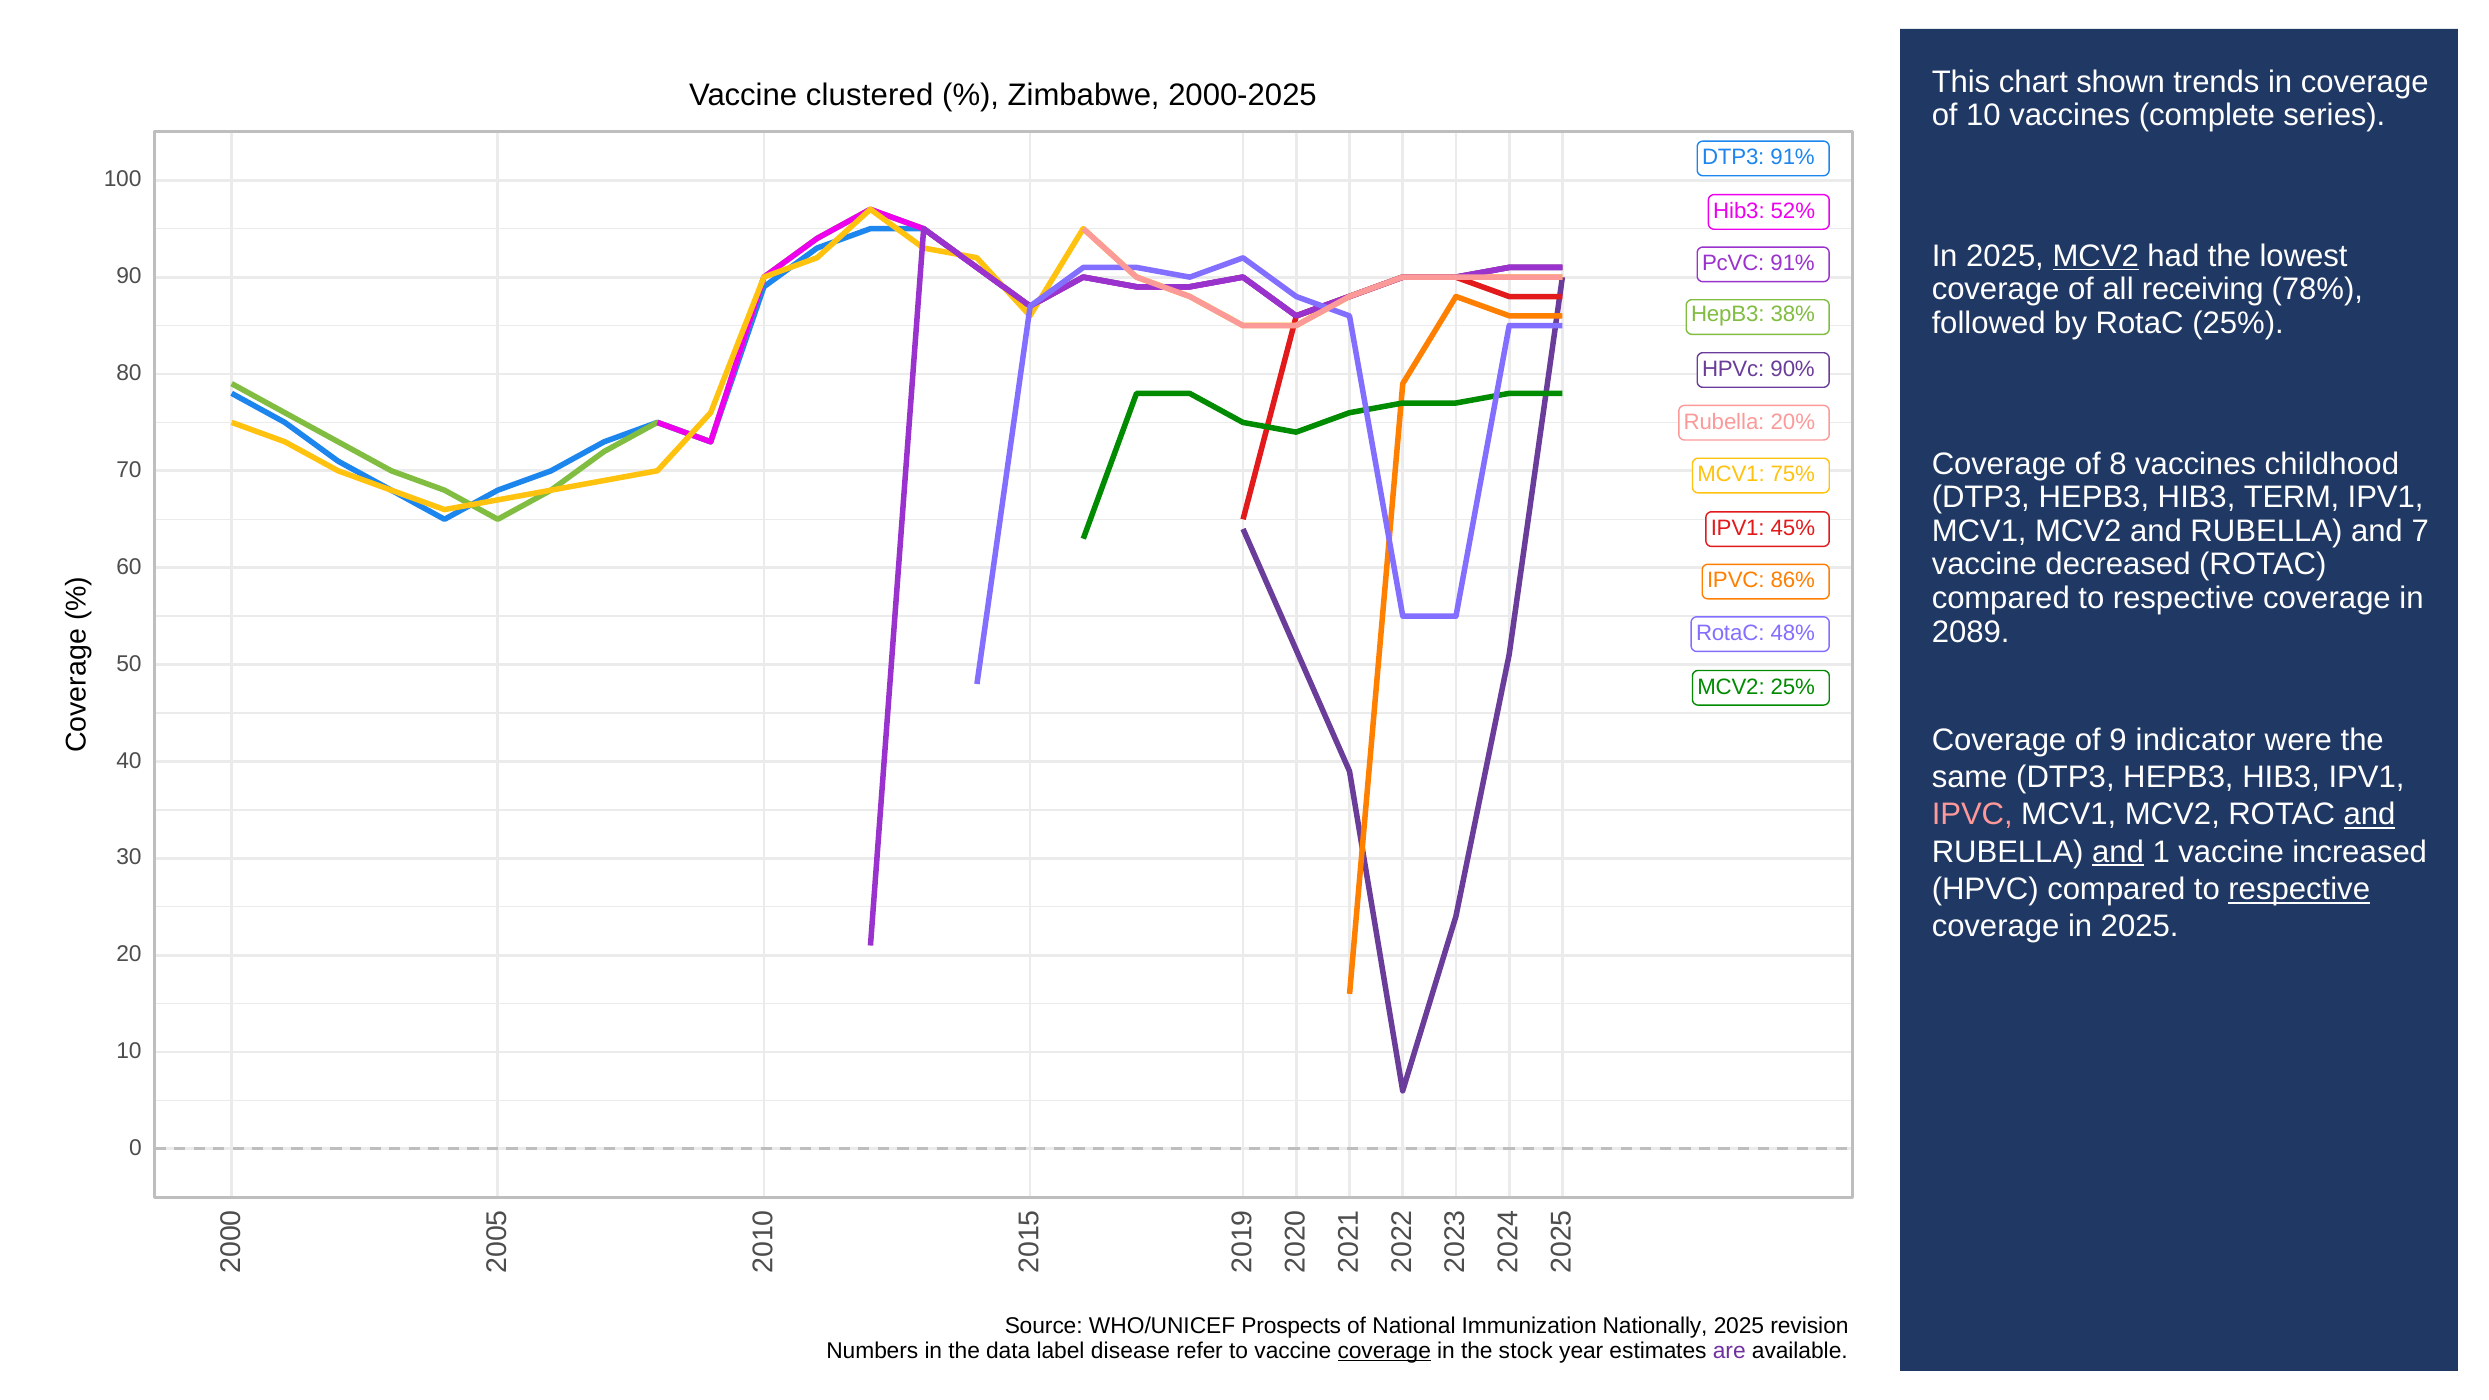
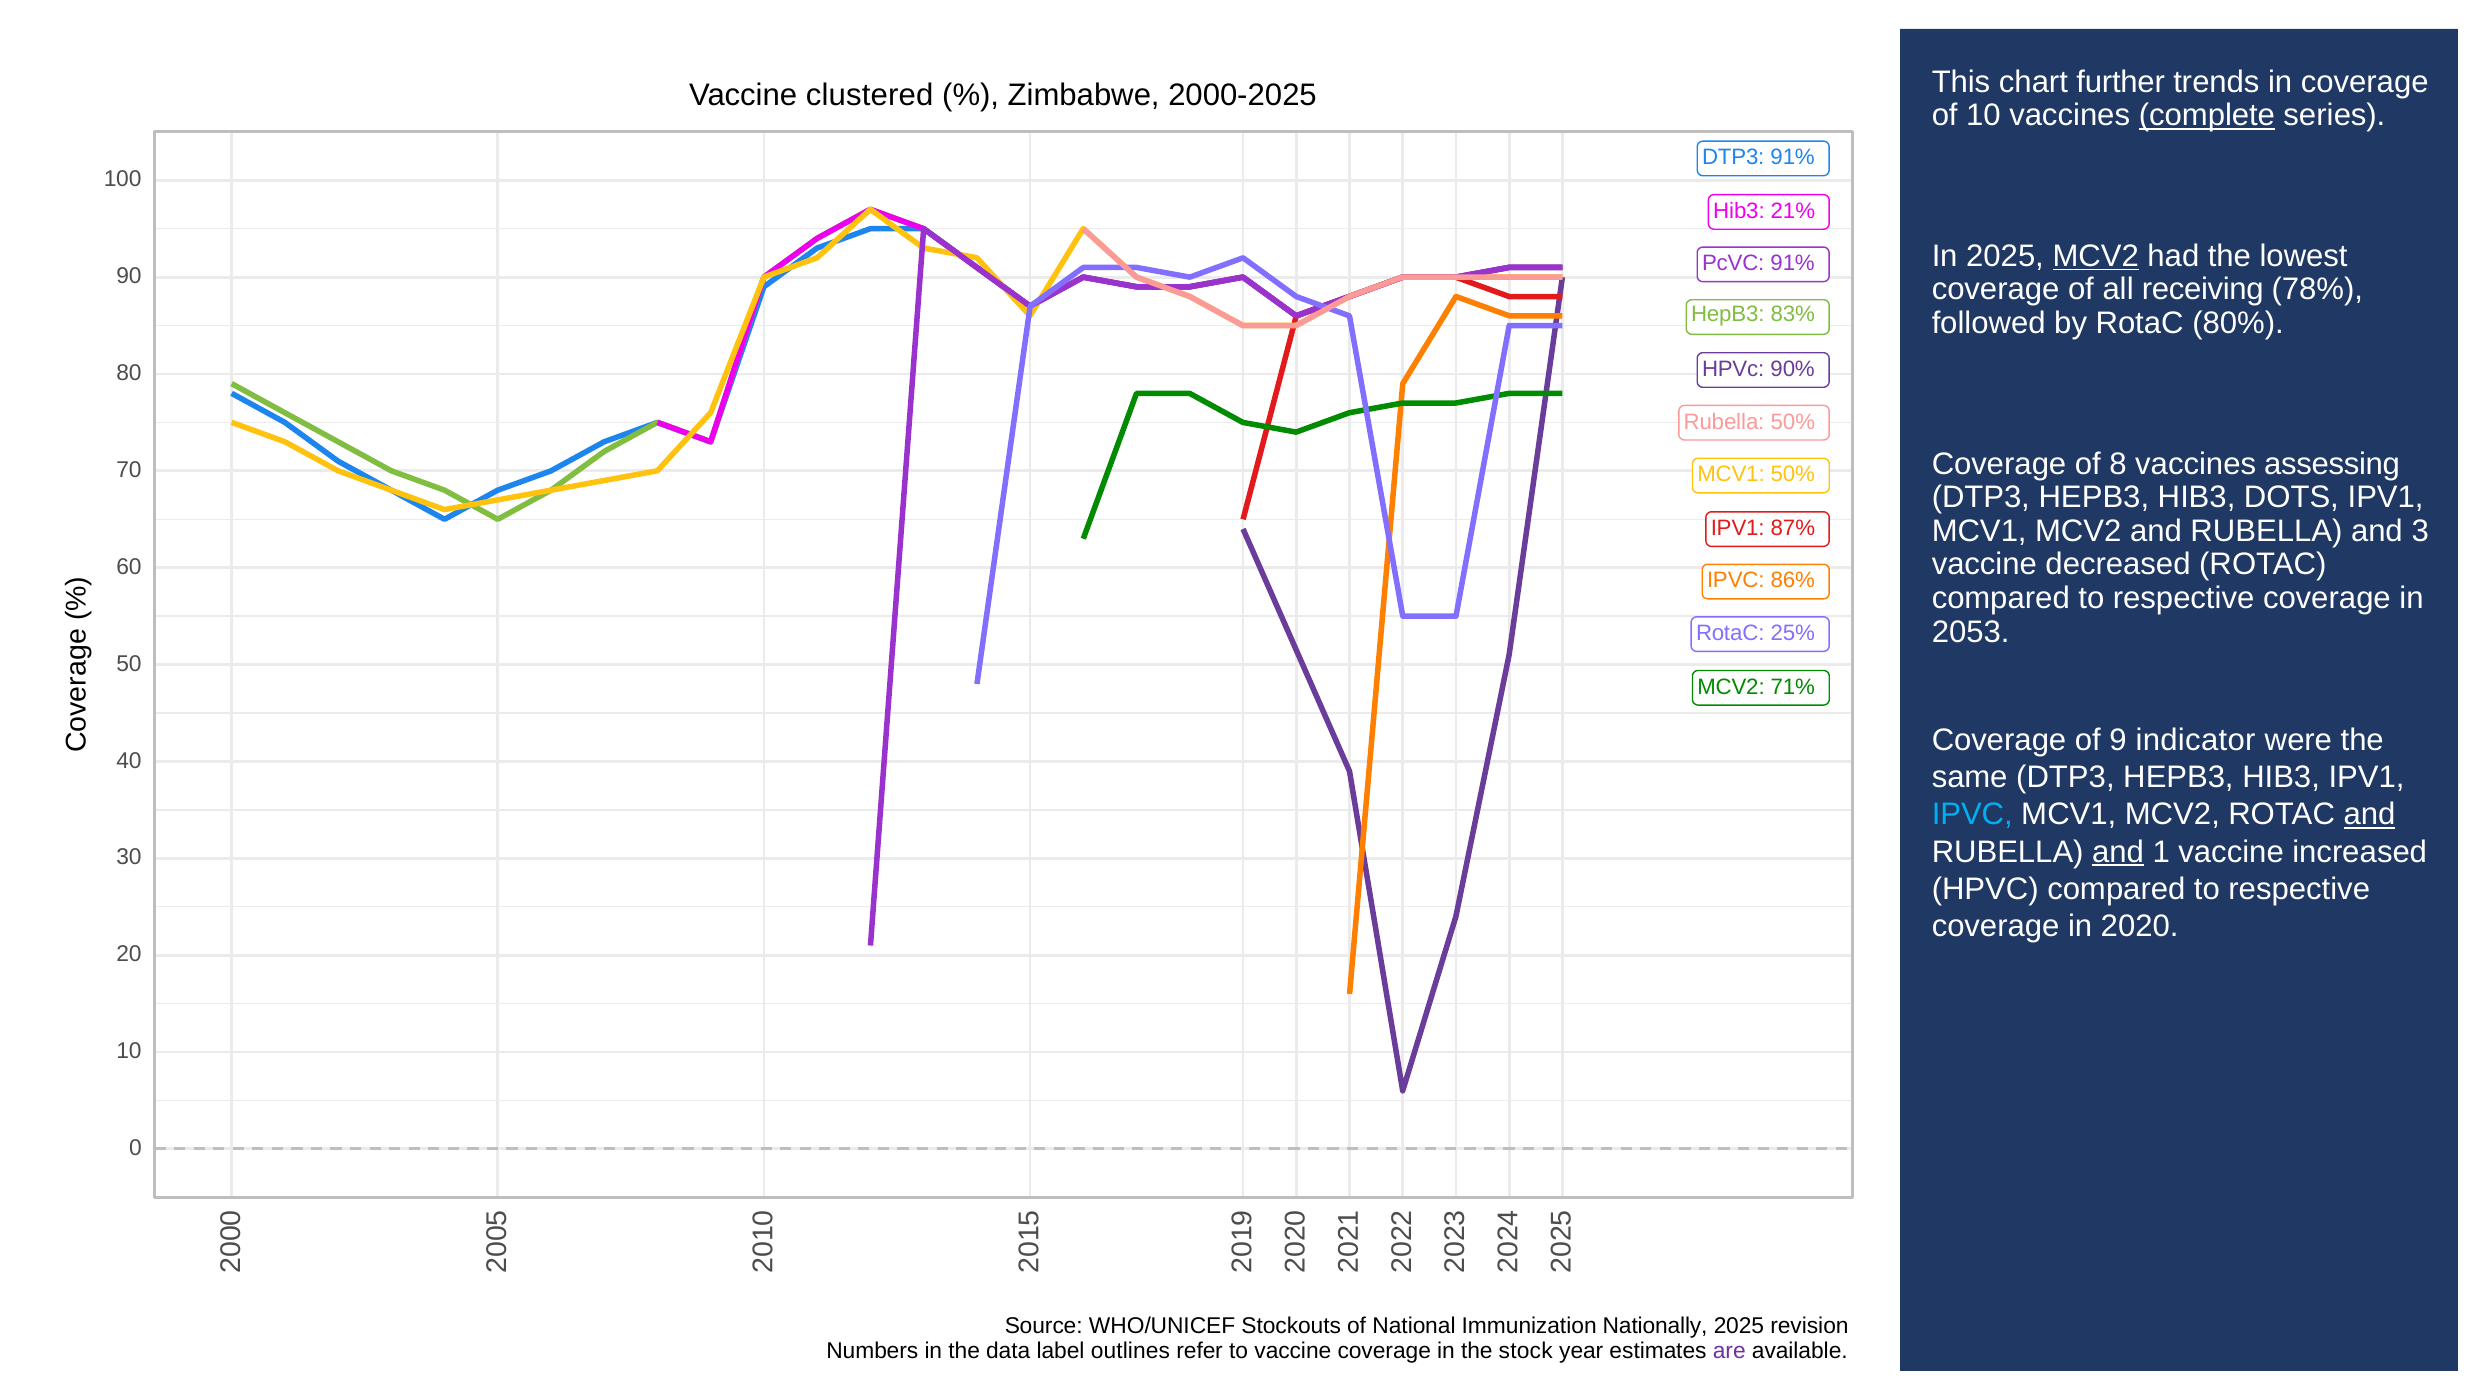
shown: shown -> further (2121, 82)
complete underline: none -> present (2207, 115)
52%: 52% -> 21% (1793, 211)
38%: 38% -> 83% (1793, 314)
RotaC 25%: 25% -> 80% (2238, 323)
Rubella 20%: 20% -> 50% (1793, 422)
childhood: childhood -> assessing (2332, 464)
MCV1 75%: 75% -> 50% (1793, 474)
TERM: TERM -> DOTS (2291, 498)
and 7: 7 -> 3 (2420, 531)
45%: 45% -> 87% (1793, 528)
2089: 2089 -> 2053 (1971, 632)
48%: 48% -> 25% (1793, 633)
MCV2 25%: 25% -> 71% (1793, 687)
IPVC colour: pink -> light blue (1972, 815)
respective underline: present -> none (2299, 889)
coverage in 2025: 2025 -> 2020 (2140, 927)
Prospects: Prospects -> Stockouts (1291, 1326)
disease: disease -> outlines (1130, 1351)
coverage underline: present -> none (1384, 1351)
